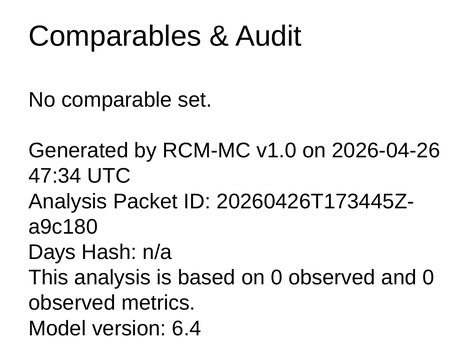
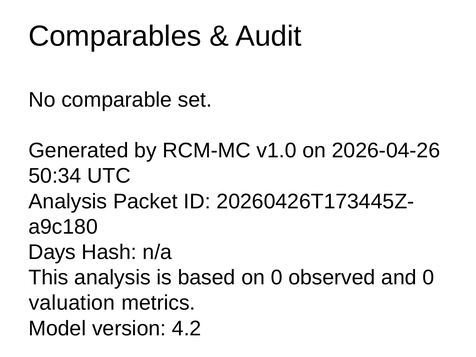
47:34: 47:34 -> 50:34 (55, 176)
observed: observed -> valuation (72, 303)
6.4: 6.4 -> 4.2 (187, 328)
